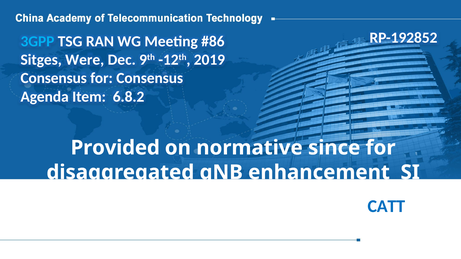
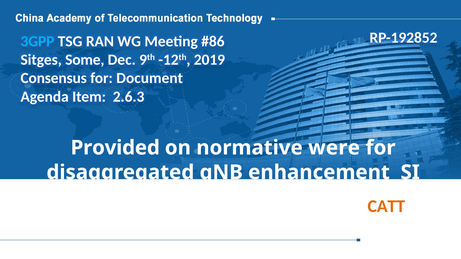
Were: Were -> Some (85, 60)
for Consensus: Consensus -> Document (150, 78)
6.8.2: 6.8.2 -> 2.6.3 (129, 97)
since: since -> were (334, 148)
CATT colour: blue -> orange (386, 207)
